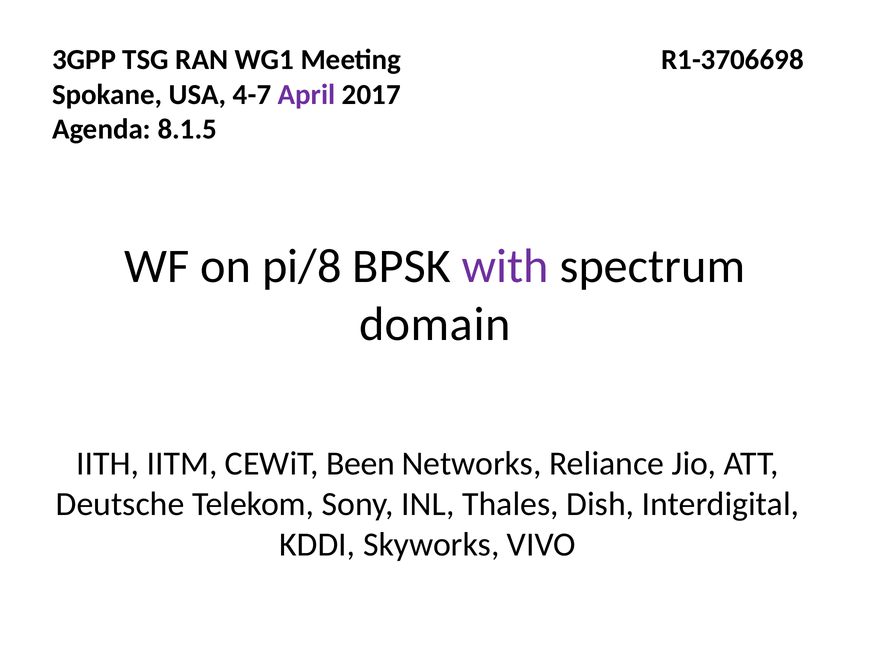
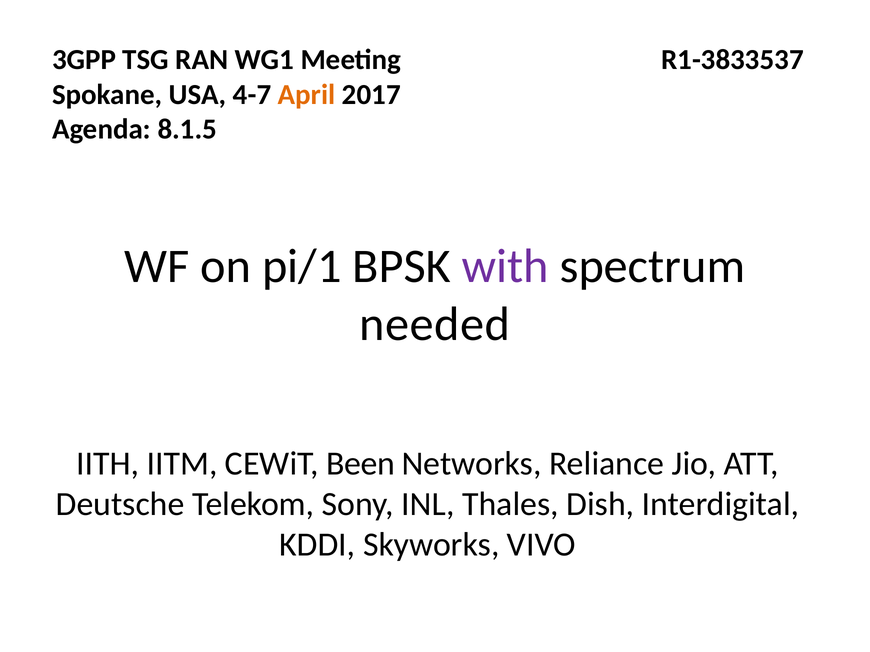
R1-3706698: R1-3706698 -> R1-3833537 (732, 60)
April colour: purple -> orange (307, 95)
pi/8: pi/8 -> pi/1 (302, 267)
domain: domain -> needed (435, 325)
